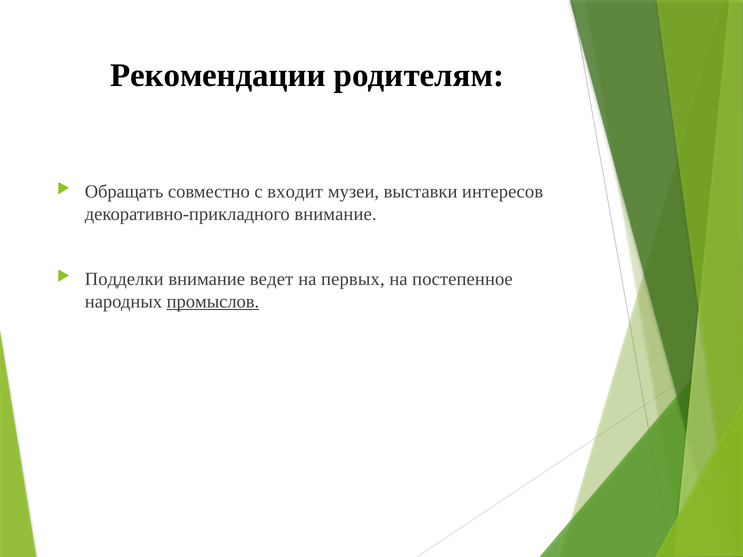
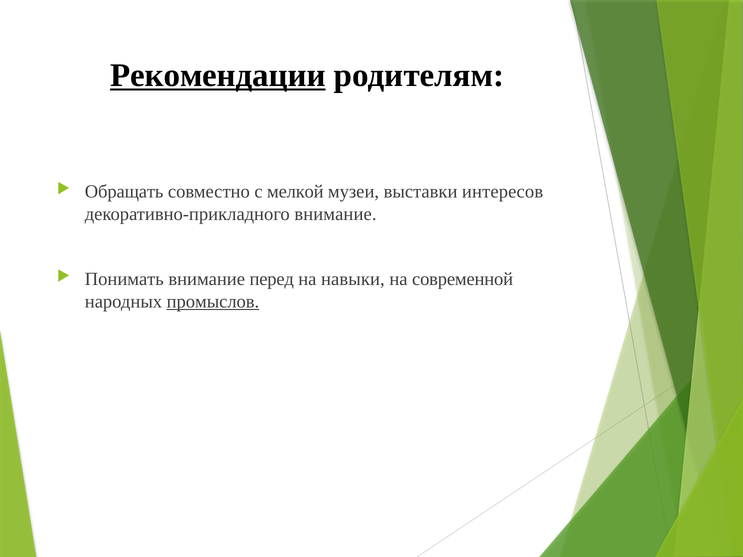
Рекомендации underline: none -> present (218, 75)
входит: входит -> мелкой (295, 192)
Подделки: Подделки -> Понимать (124, 279)
ведет: ведет -> перед (272, 279)
первых: первых -> навыки (353, 279)
постепенное: постепенное -> современной (463, 279)
